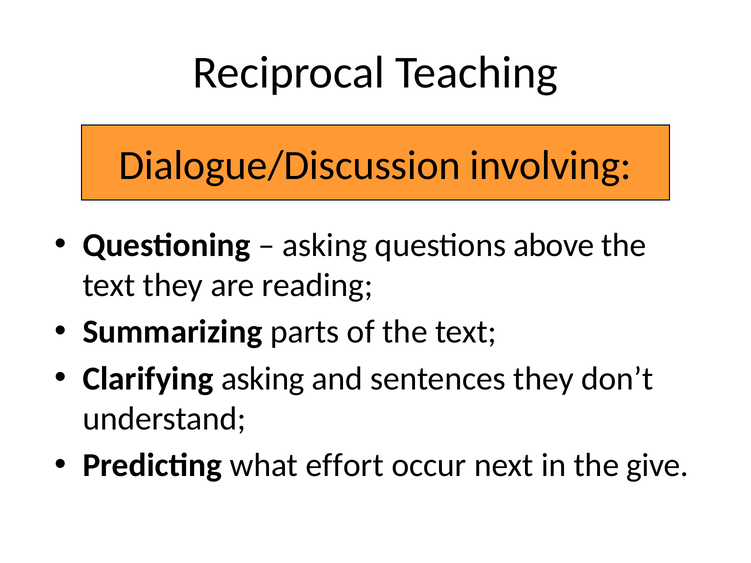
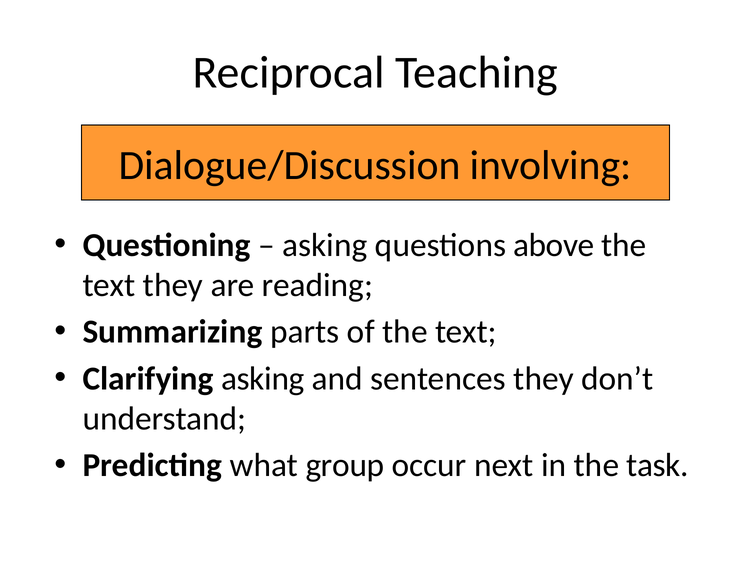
effort: effort -> group (345, 466)
give: give -> task (657, 466)
